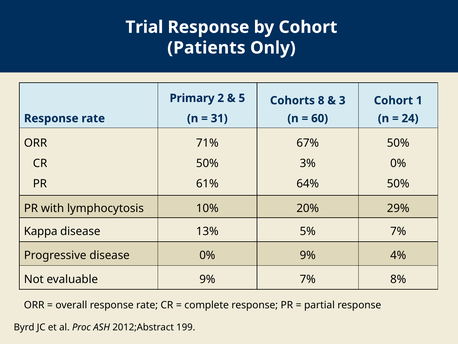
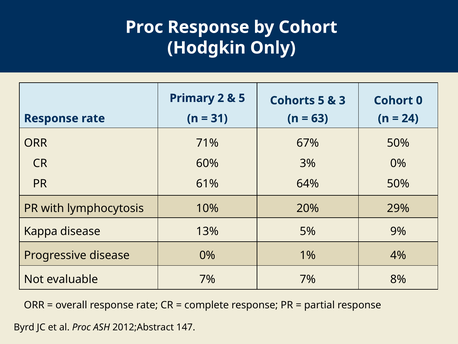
Trial: Trial -> Proc (144, 27)
Patients: Patients -> Hodgkin (206, 48)
Cohorts 8: 8 -> 5 (321, 100)
1: 1 -> 0 (419, 100)
60: 60 -> 63 (320, 118)
50%: 50% -> 60% (207, 163)
5% 7%: 7% -> 9% (398, 231)
0% 9%: 9% -> 1% (308, 255)
evaluable 9%: 9% -> 7% (207, 279)
199: 199 -> 147 (186, 327)
